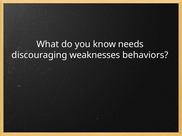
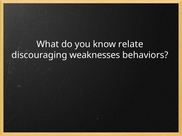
needs: needs -> relate (131, 44)
